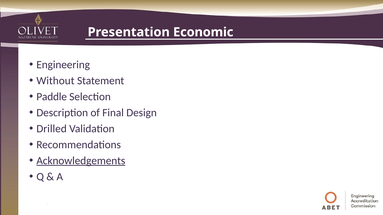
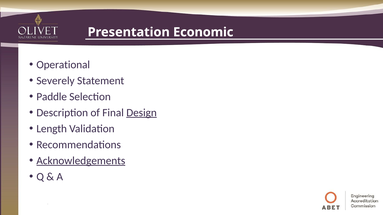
Engineering: Engineering -> Operational (63, 65)
Without: Without -> Severely (55, 81)
Design underline: none -> present (142, 113)
Drilled: Drilled -> Length (52, 129)
